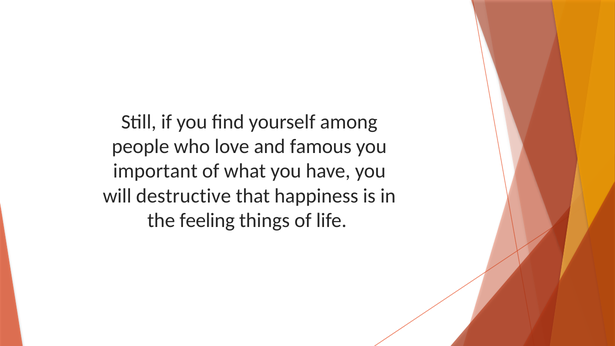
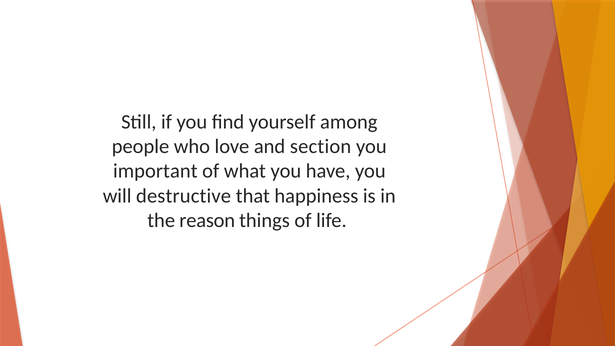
famous: famous -> section (321, 147)
feeling: feeling -> reason (207, 220)
